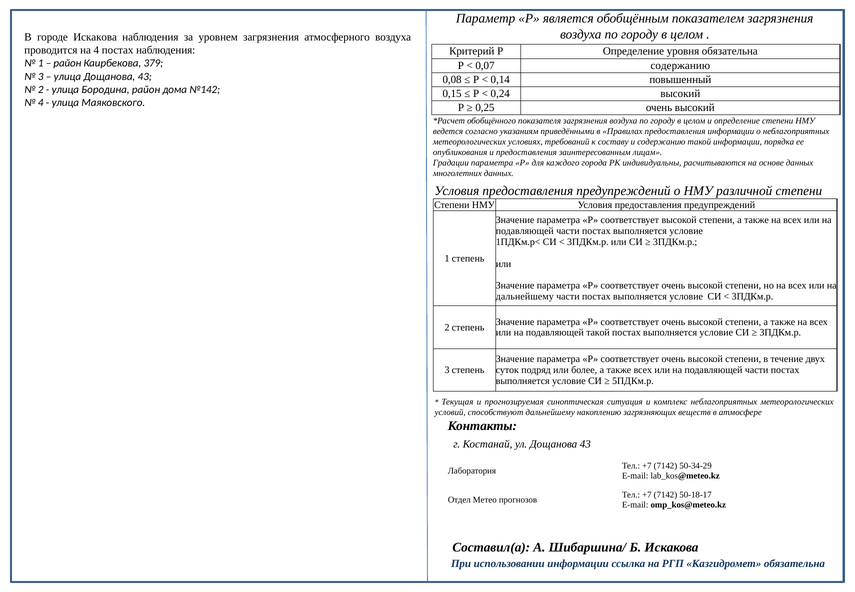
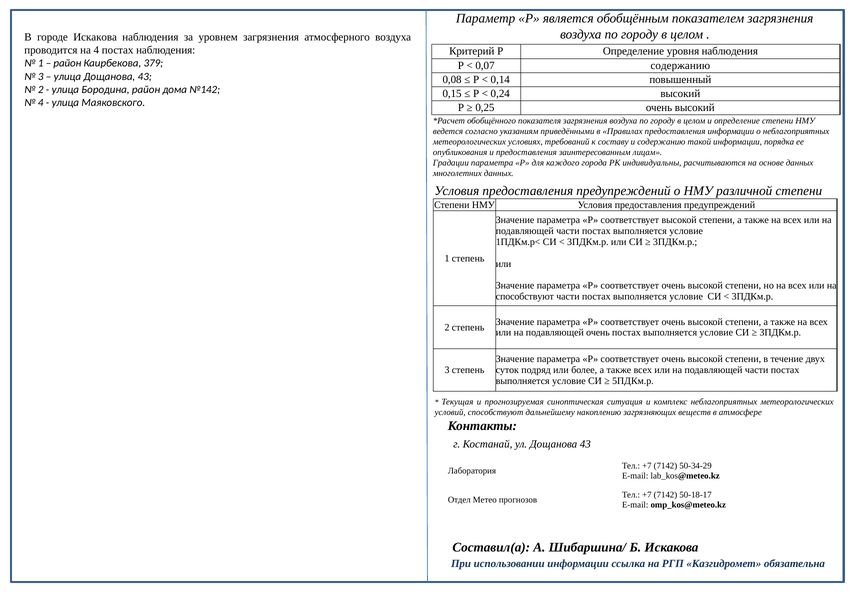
уровня обязательна: обязательна -> наблюдения (730, 51)
дальнейшему: дальнейшему -> способствуют (525, 297)
подавляющей такой: такой -> очень (598, 333)
